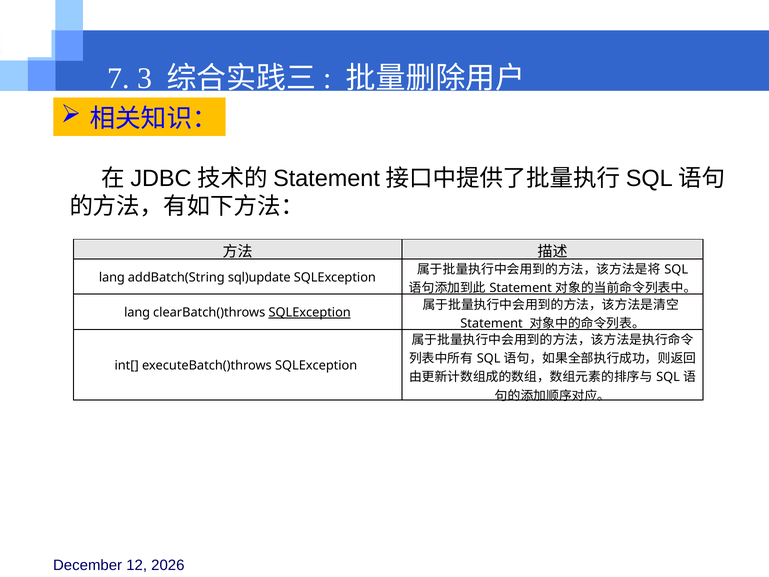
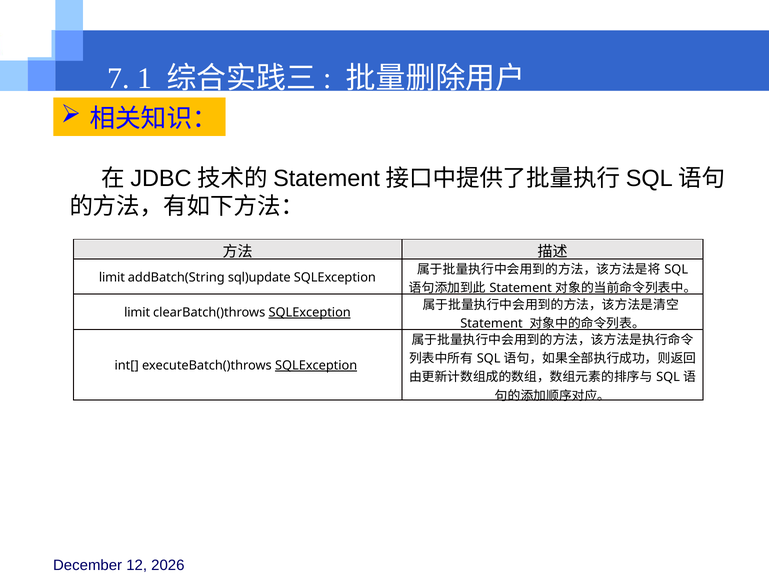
3: 3 -> 1 (145, 78)
lang: lang -> limit (112, 277)
lang: lang -> limit (137, 312)
SQLException underline: none -> present (316, 365)
